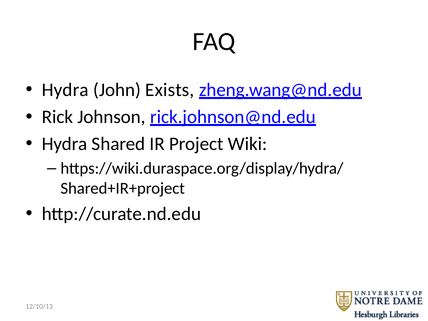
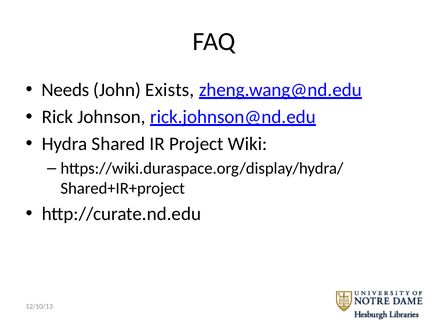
Hydra: Hydra -> Needs (65, 90)
